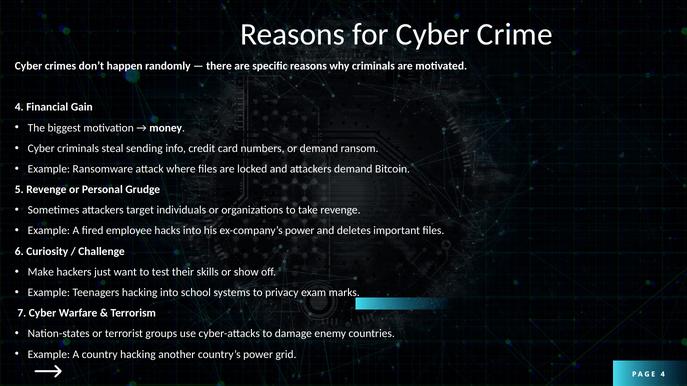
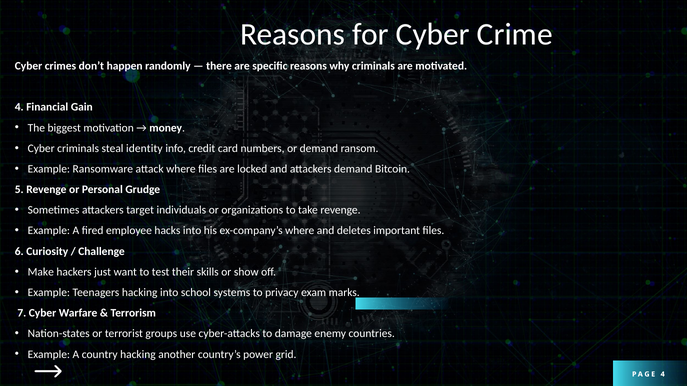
sending: sending -> identity (144, 149)
ex-company’s power: power -> where (300, 231)
